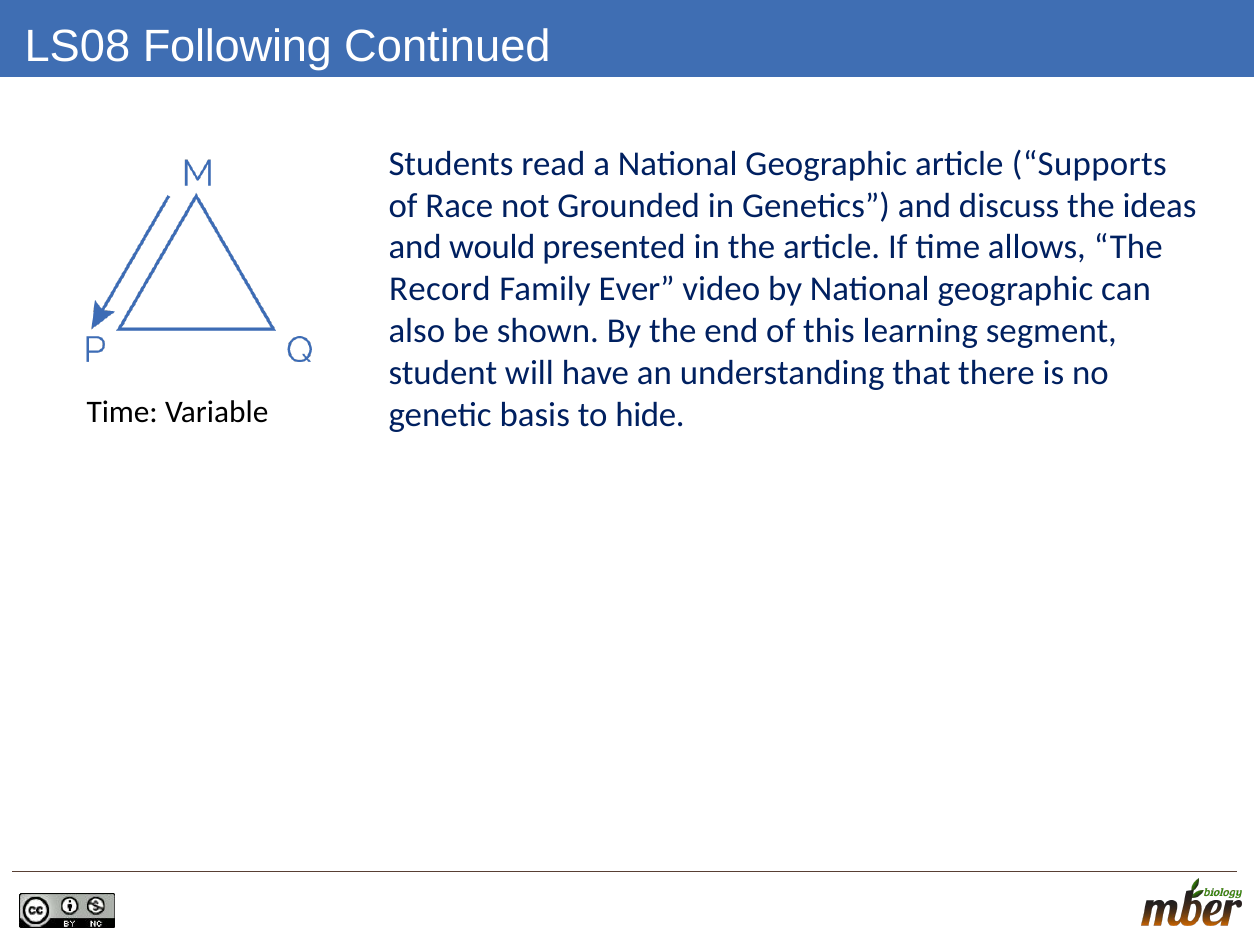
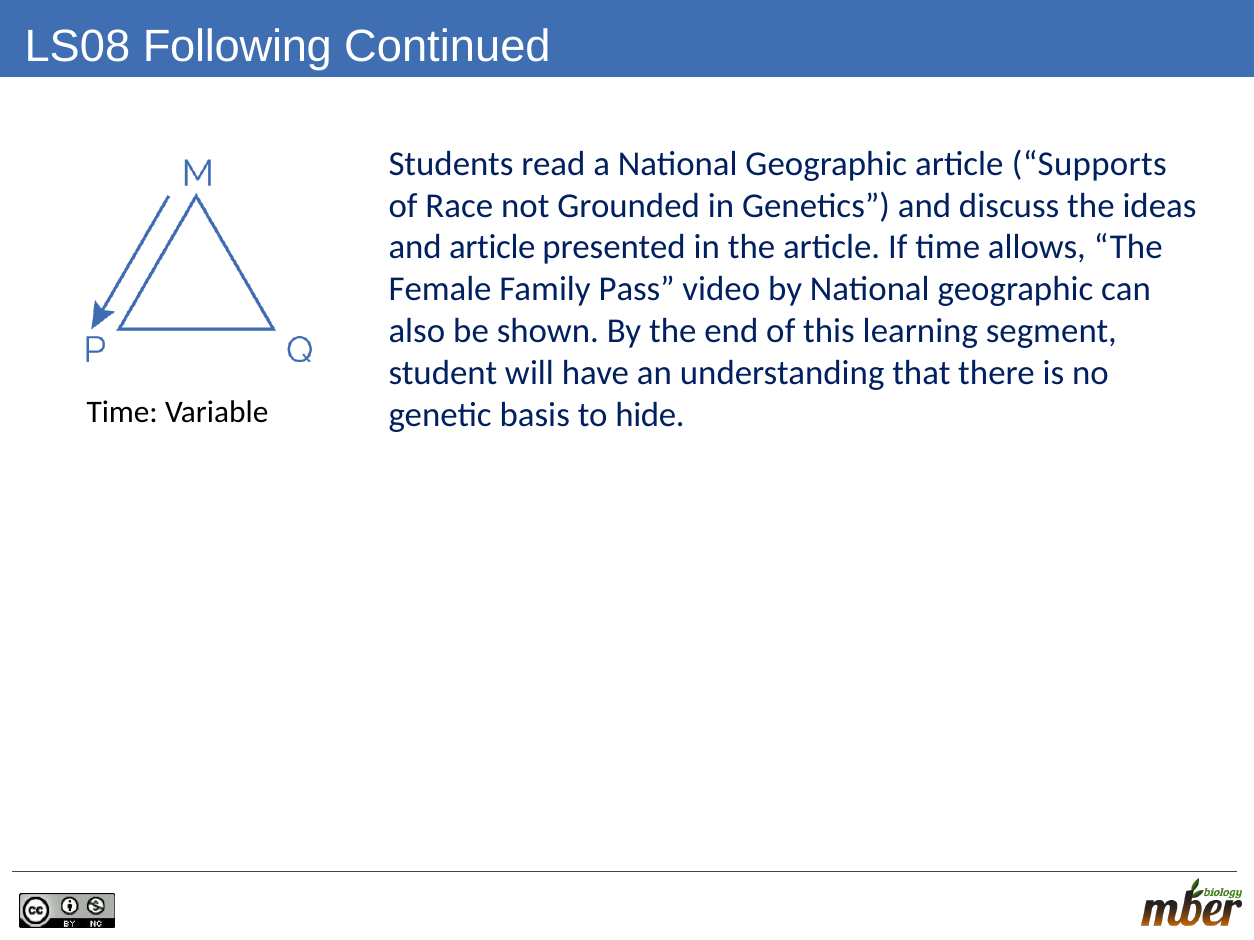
and would: would -> article (492, 247)
Record: Record -> Female (440, 289)
Ever: Ever -> Pass (637, 289)
